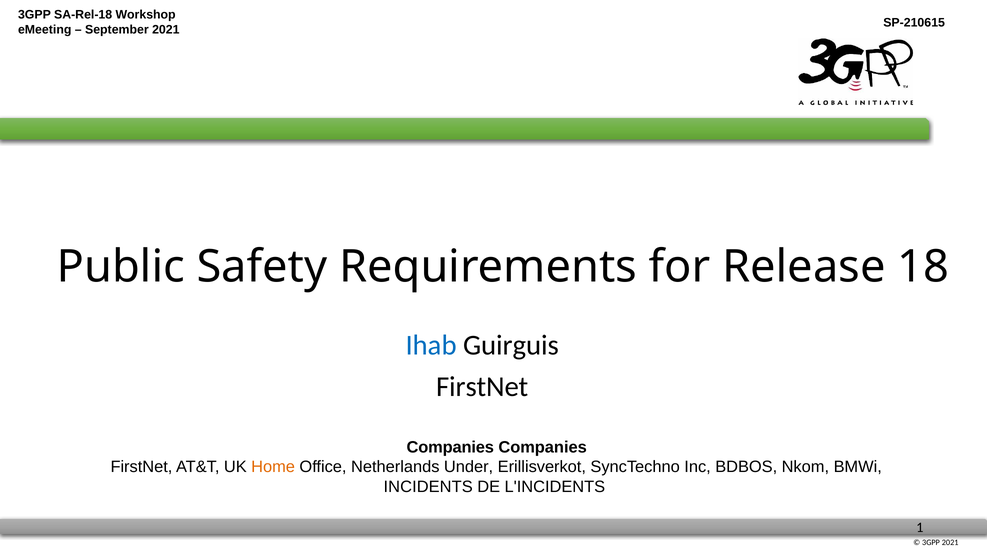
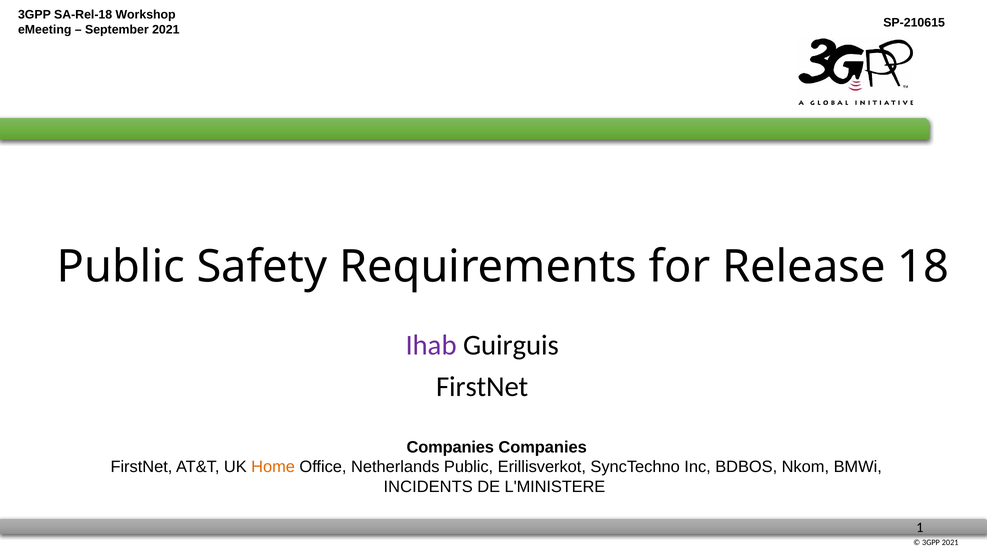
Ihab colour: blue -> purple (431, 345)
Netherlands Under: Under -> Public (469, 467)
L'INCIDENTS: L'INCIDENTS -> L'MINISTERE (555, 487)
